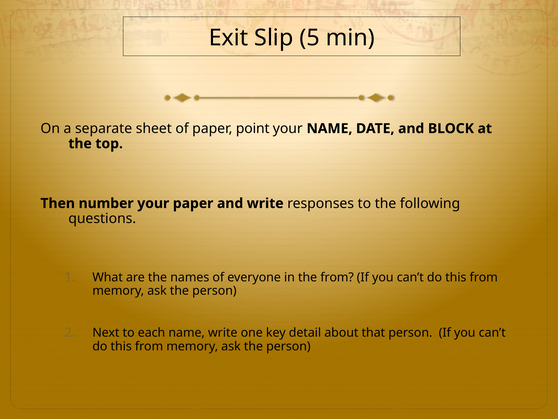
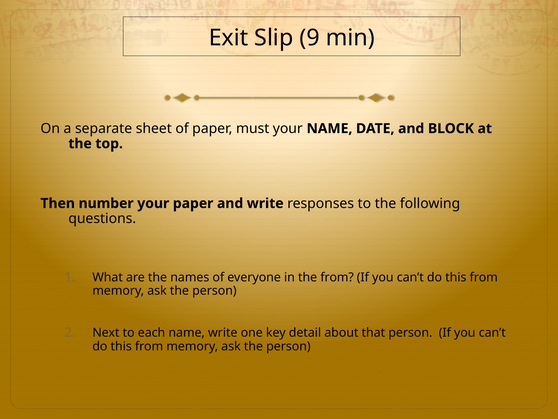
5: 5 -> 9 (310, 38)
point: point -> must (253, 128)
